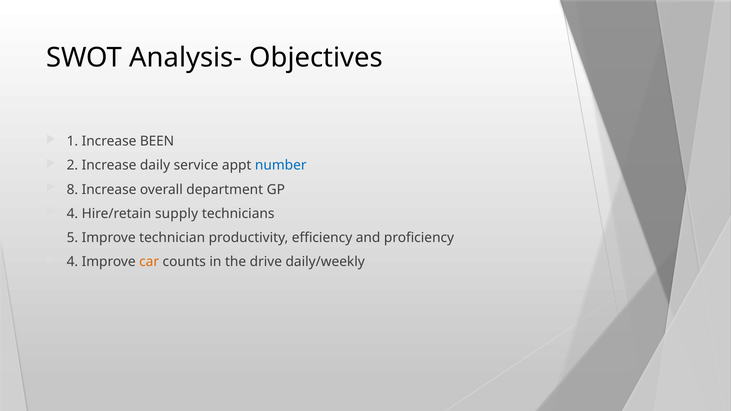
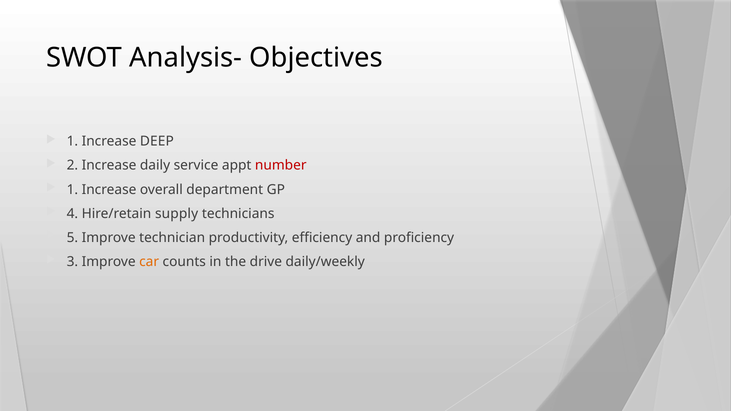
BEEN: BEEN -> DEEP (157, 141)
number colour: blue -> red (281, 166)
8: 8 -> 1 (72, 190)
4: 4 -> 3 (72, 262)
